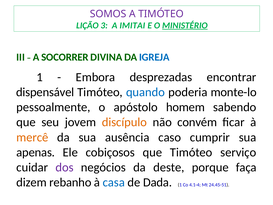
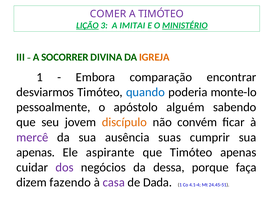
SOMOS: SOMOS -> COMER (108, 14)
LIÇÃO underline: none -> present (87, 25)
IGREJA colour: blue -> orange (154, 57)
desprezadas: desprezadas -> comparação (161, 77)
dispensável: dispensável -> desviarmos (45, 92)
homem: homem -> alguém (185, 107)
mercê colour: orange -> purple (32, 137)
caso: caso -> suas (170, 137)
cobiçosos: cobiçosos -> aspirante (110, 152)
Timóteo serviço: serviço -> apenas (238, 152)
deste: deste -> dessa (169, 167)
rebanho: rebanho -> fazendo (70, 182)
casa colour: blue -> purple (114, 182)
